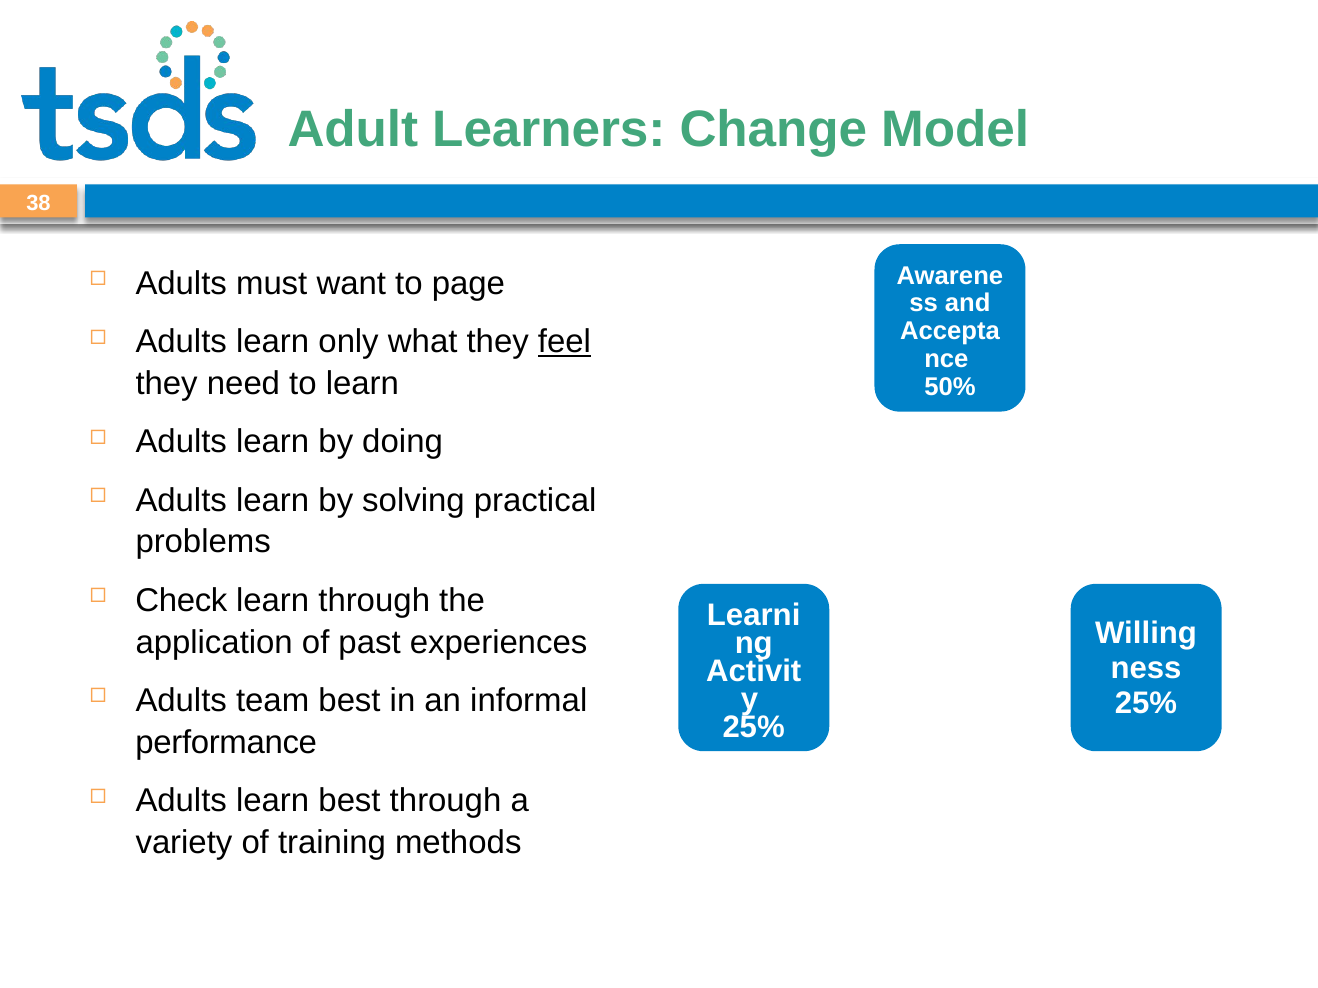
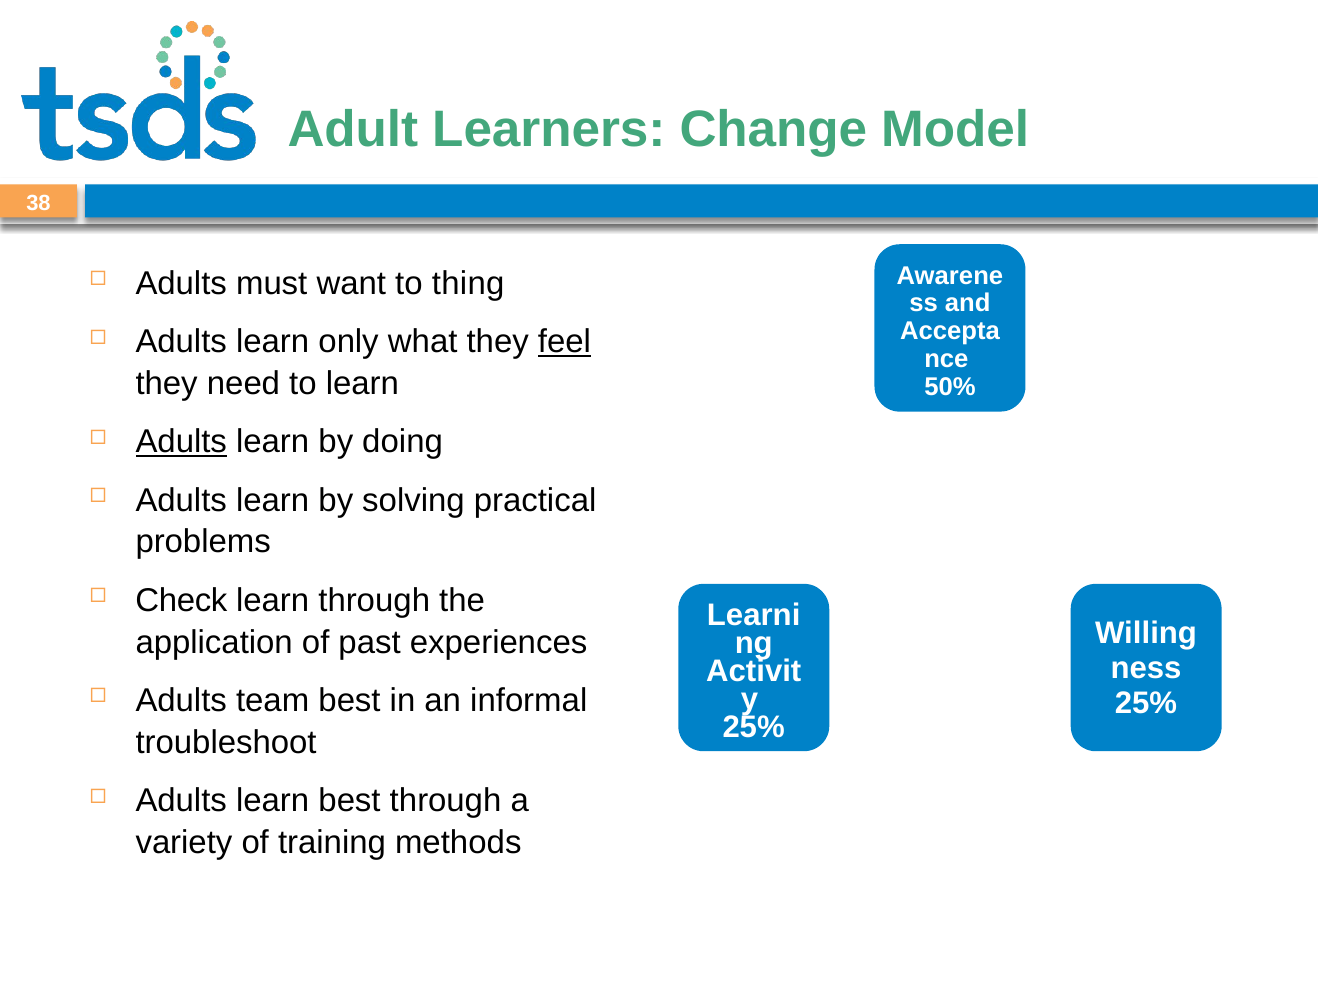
page: page -> thing (468, 283)
Adults underline: none -> present (181, 442)
performance: performance -> troubleshoot (226, 743)
